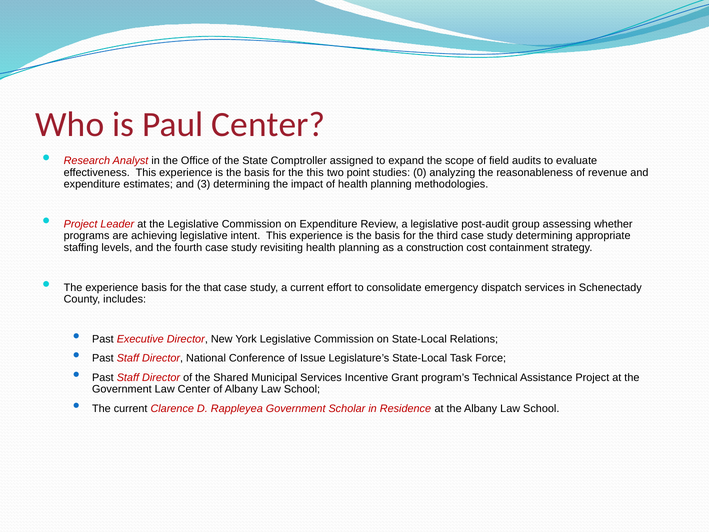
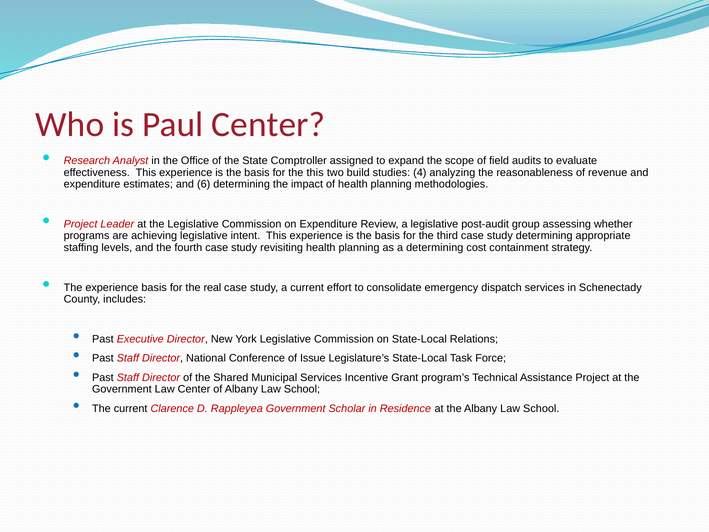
point: point -> build (358, 173)
0: 0 -> 4 (420, 173)
3: 3 -> 6 (204, 184)
a construction: construction -> determining (435, 247)
that: that -> real (212, 287)
